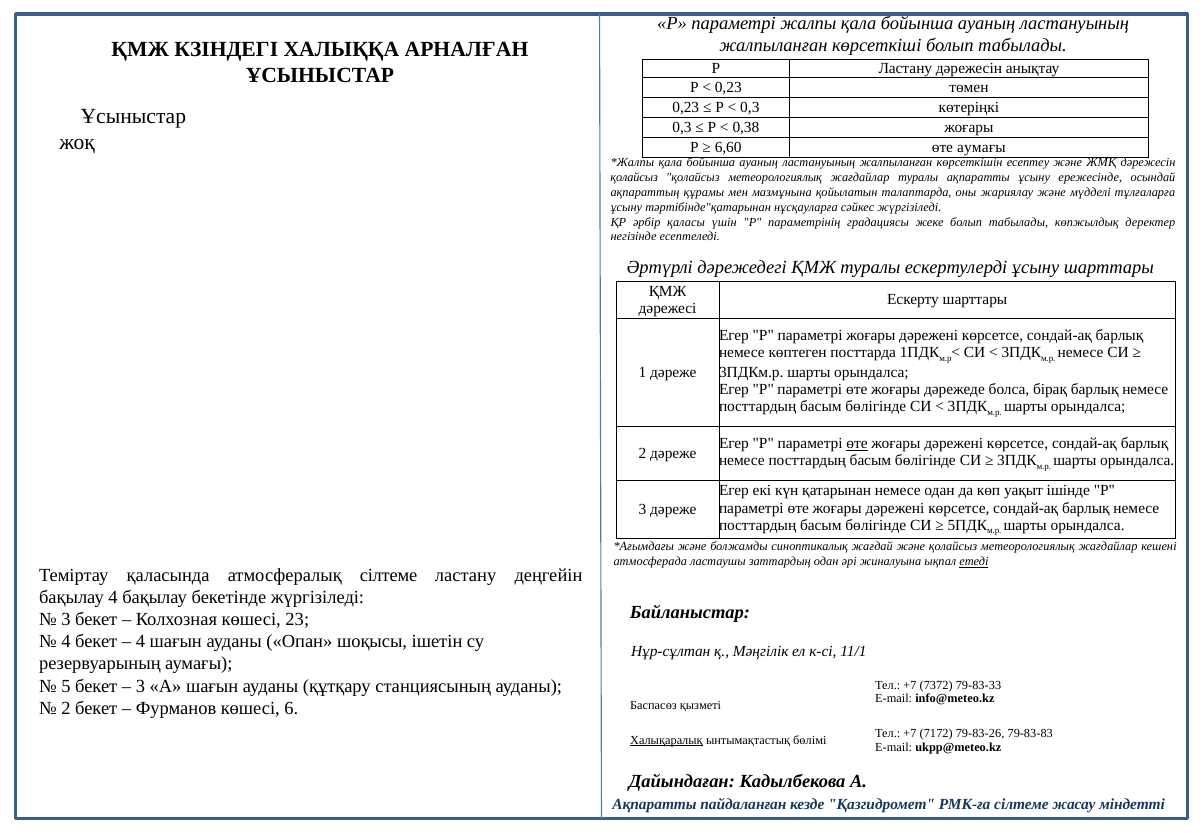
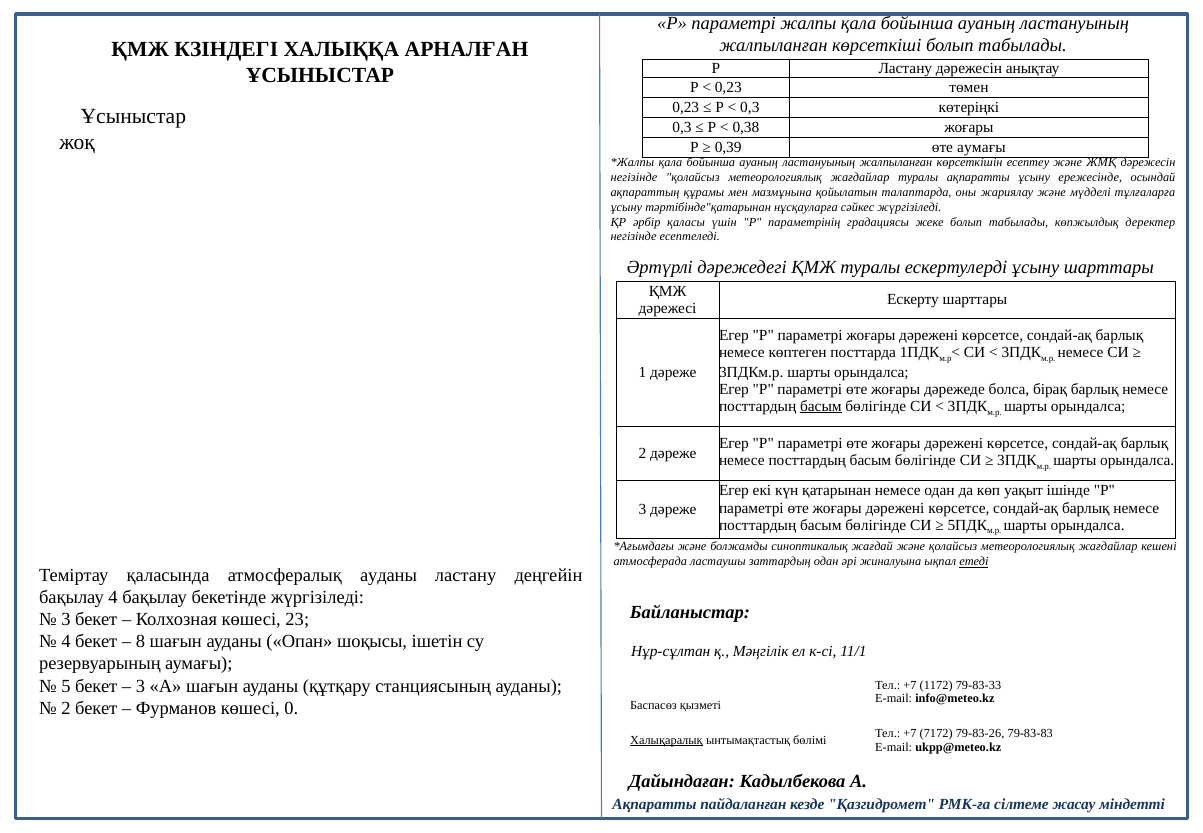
6,60: 6,60 -> 0,39 (728, 147)
қолайсыз: қолайсыз -> негізінде (634, 178)
басым underline: none -> present (821, 406)
өте underline: present -> none (857, 443)
атмосфералық сілтеме: сілтеме -> ауданы (389, 575)
4: 4 -> 8 (140, 642)
7372: 7372 -> 1172 (936, 685)
6: 6 -> 0 (291, 708)
